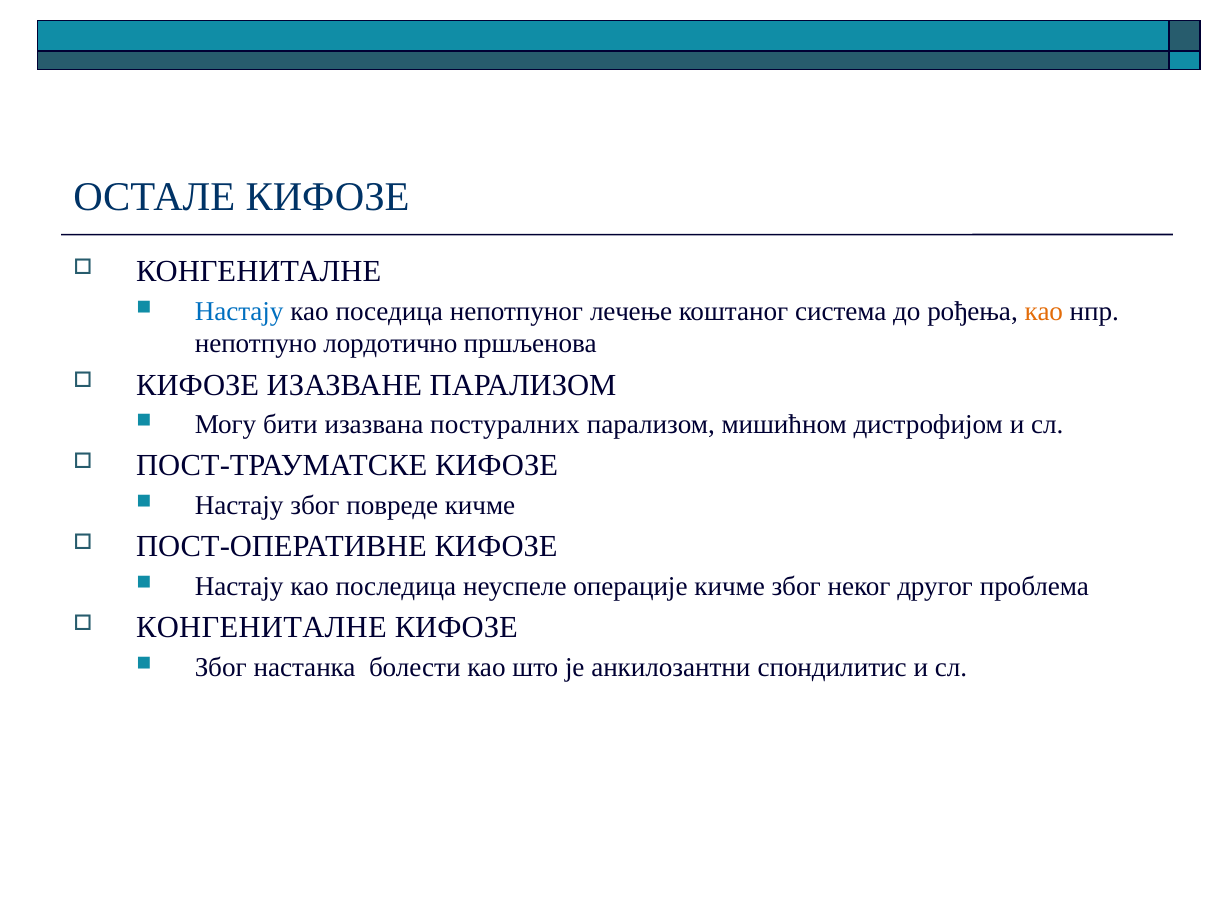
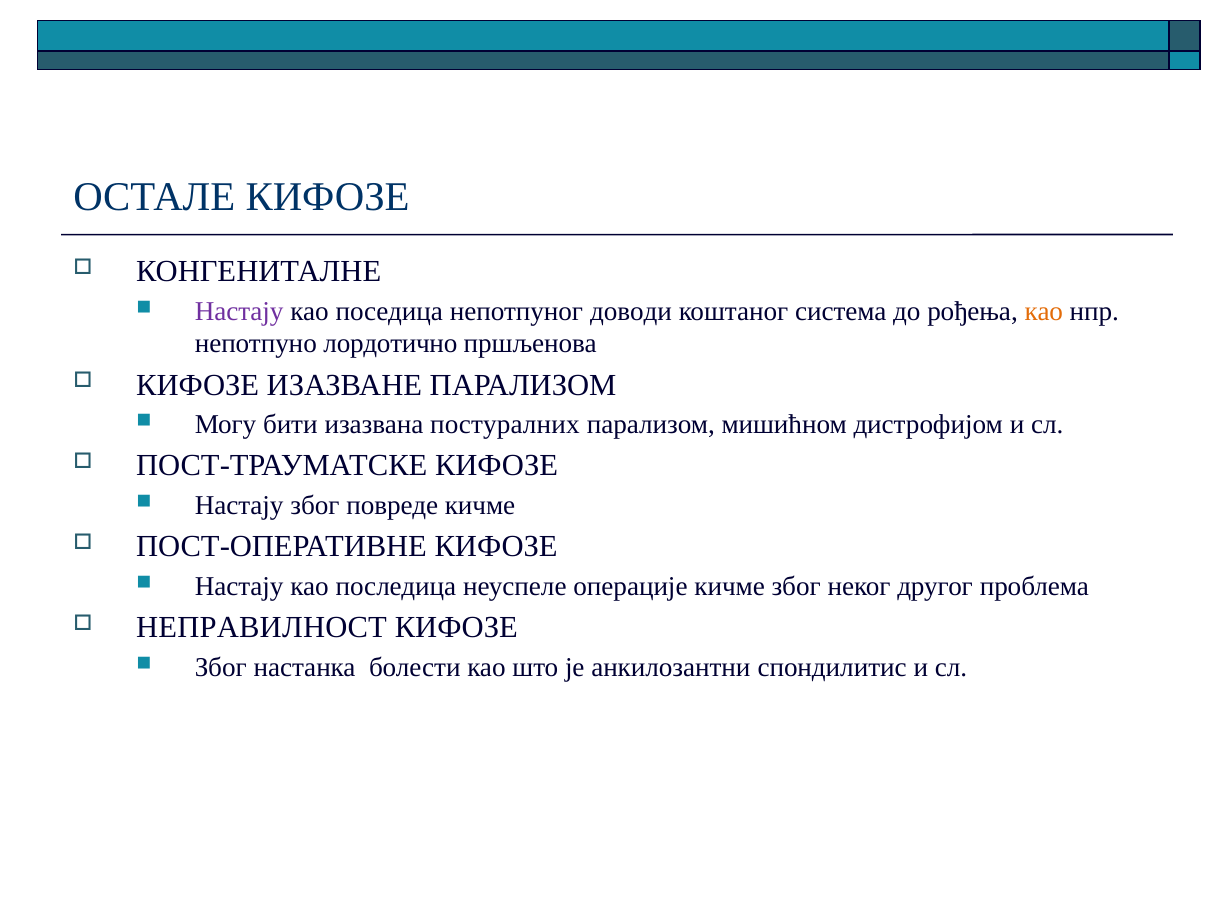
Настају colour: blue -> purple (239, 311)
лечење: лечење -> доводи (631, 311)
КОНГЕНИТАЛНЕ: КОНГЕНИТАЛНЕ -> НЕПРАВИЛНОСТ (262, 628)
